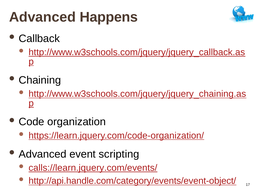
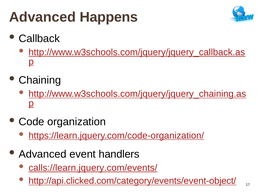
scripting: scripting -> handlers (119, 154)
http://api.handle.com/category/events/event-object/: http://api.handle.com/category/events/event-object/ -> http://api.clicked.com/category/events/event-object/ (132, 181)
